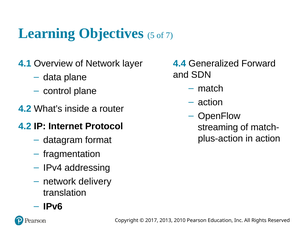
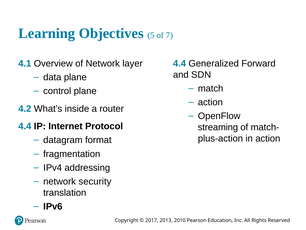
4.2: 4.2 -> 4.4 (25, 126)
delivery: delivery -> security (95, 181)
